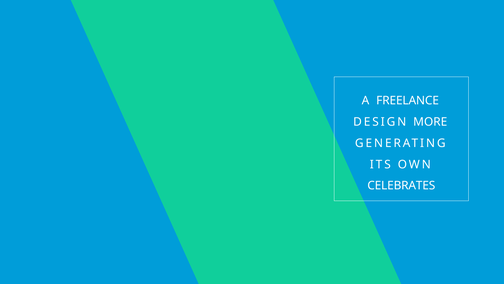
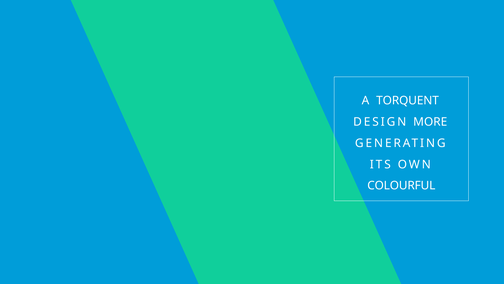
FREELANCE: FREELANCE -> TORQUENT (408, 100)
CELEBRATES: CELEBRATES -> COLOURFUL (401, 185)
